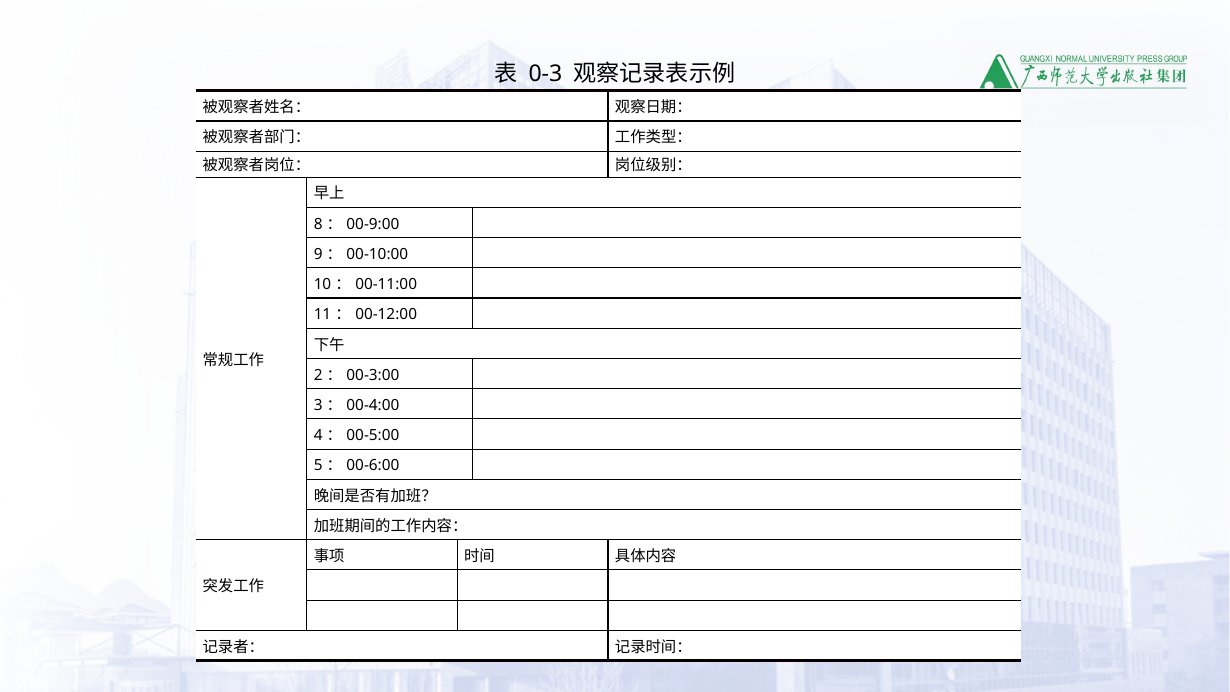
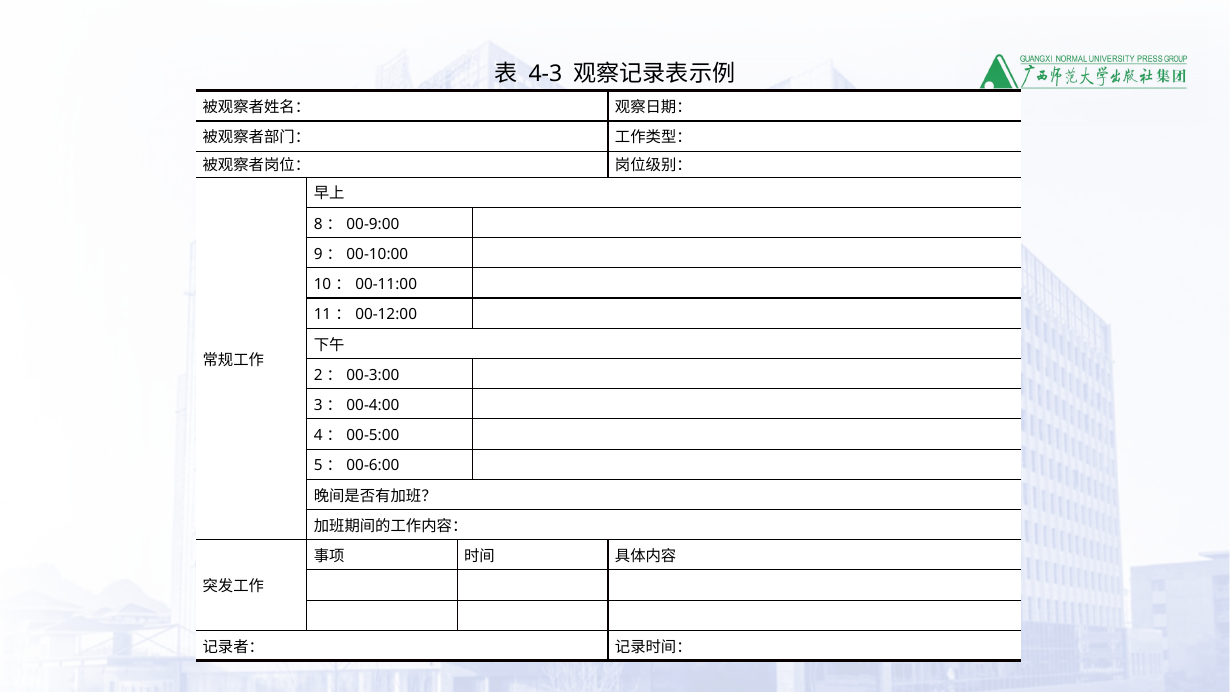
0-3: 0-3 -> 4-3 (545, 74)
